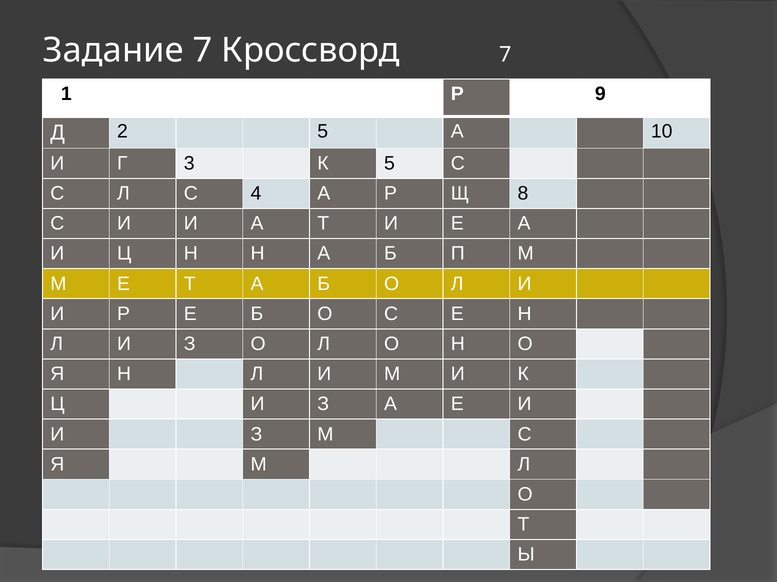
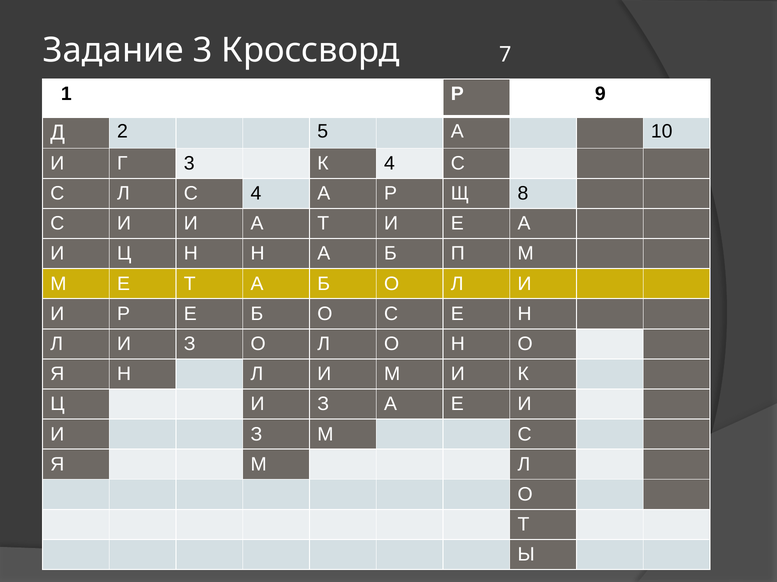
Задание 7: 7 -> 3 (203, 50)
К 5: 5 -> 4 (389, 164)
